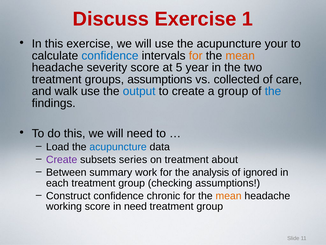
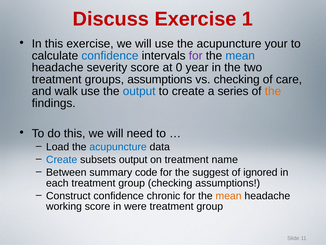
for colour: orange -> purple (196, 56)
mean colour: orange -> blue (240, 56)
5: 5 -> 0 (179, 67)
vs collected: collected -> checking (237, 79)
a group: group -> series (233, 91)
the colour: blue -> orange (273, 91)
Create colour: purple -> blue (62, 159)
subsets series: series -> output (133, 159)
about: about -> name (225, 159)
work: work -> code (146, 172)
analysis: analysis -> suggest (211, 172)
in need: need -> were (135, 206)
